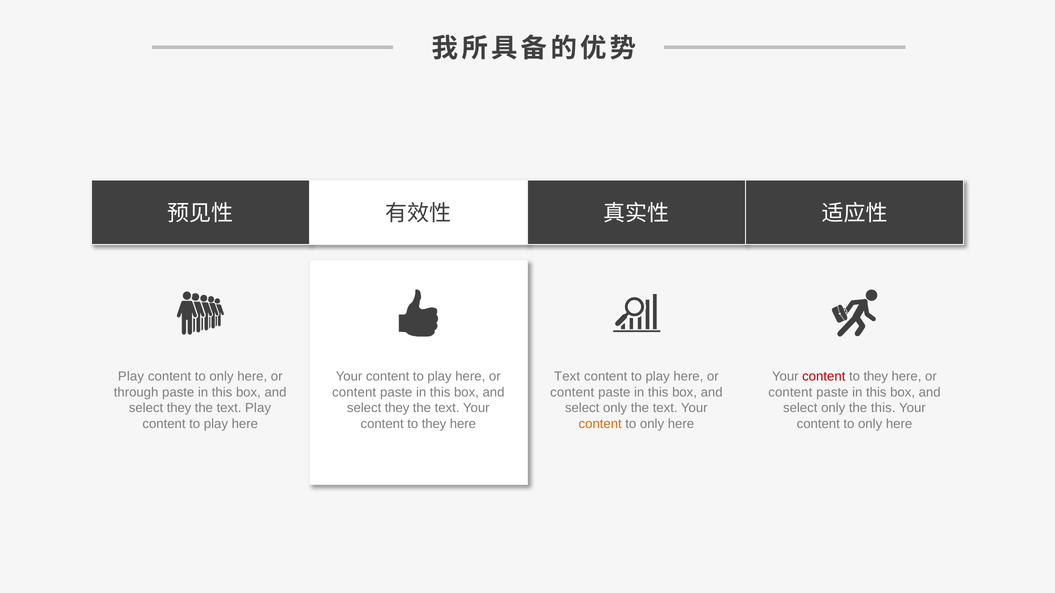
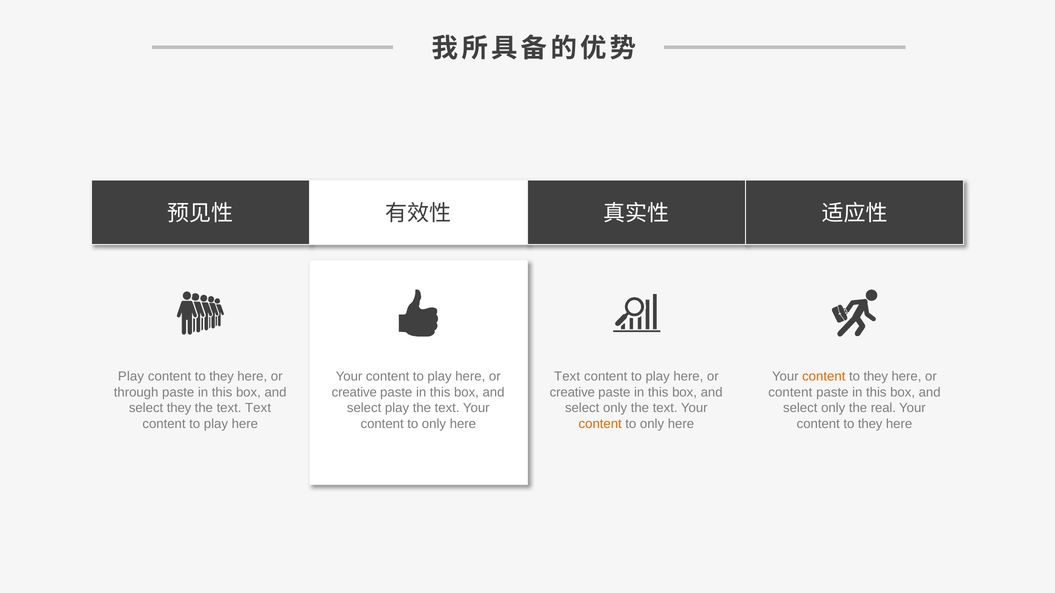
only: only -> they (222, 377)
content colour: red -> orange (824, 377)
content: content -> creative (354, 392)
content: content -> creative (572, 392)
text Play: Play -> Text (258, 408)
they: they -> play (397, 408)
the this: this -> real (883, 408)
they: they -> only (434, 424)
only: only -> they (870, 424)
